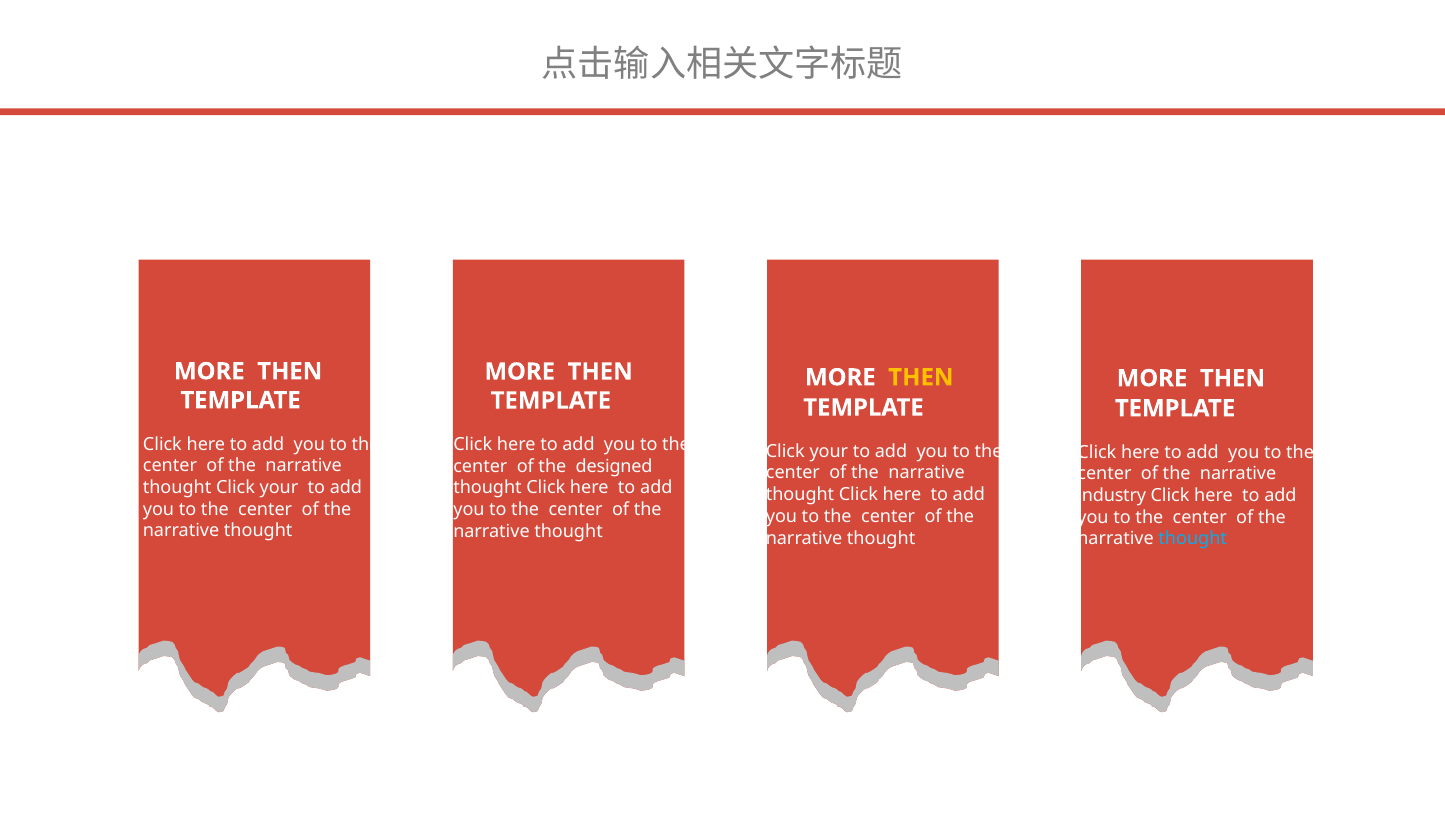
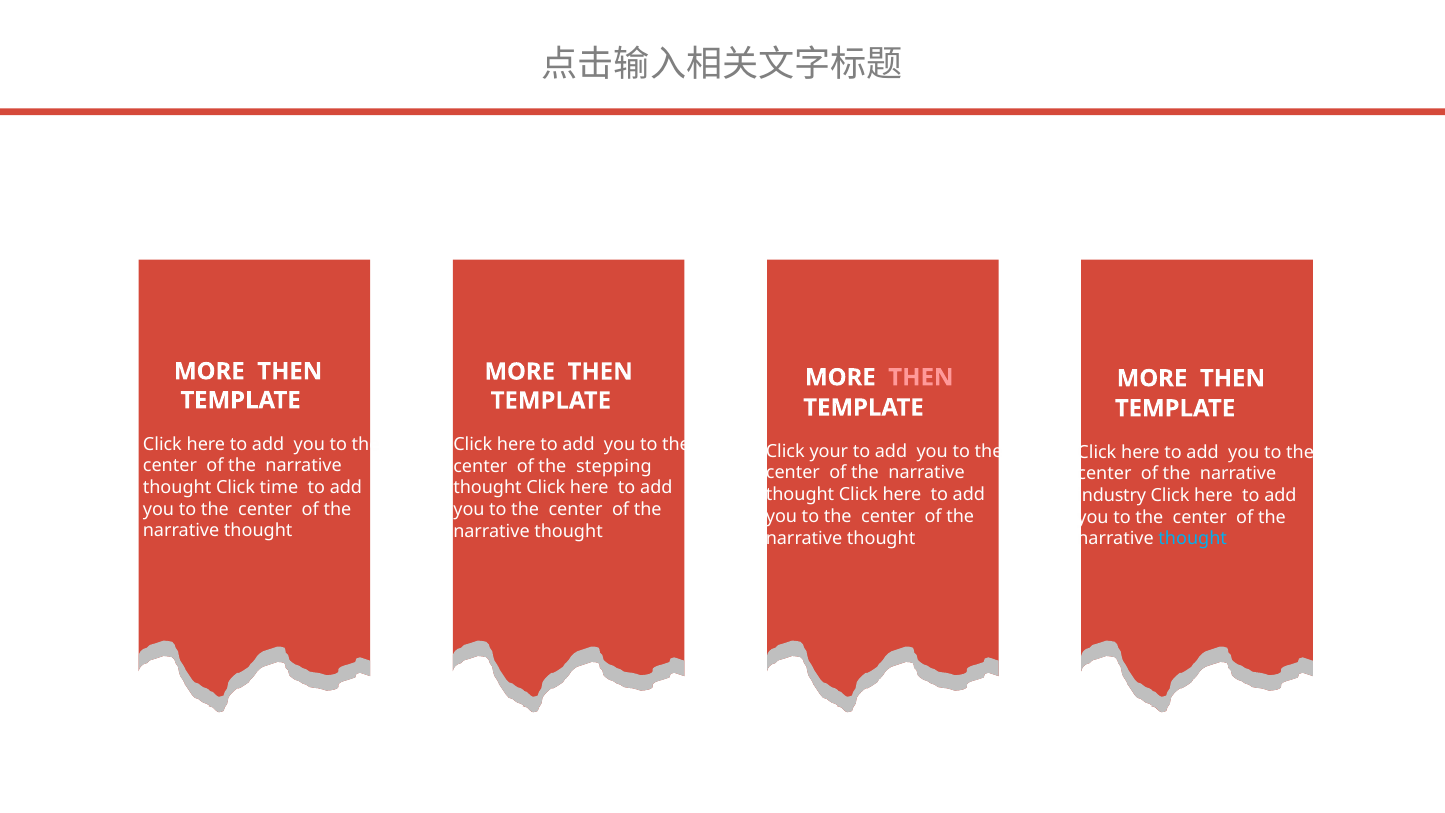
THEN colour: yellow -> pink (921, 378)
designed: designed -> stepping (614, 466)
thought Click your: your -> time (279, 488)
